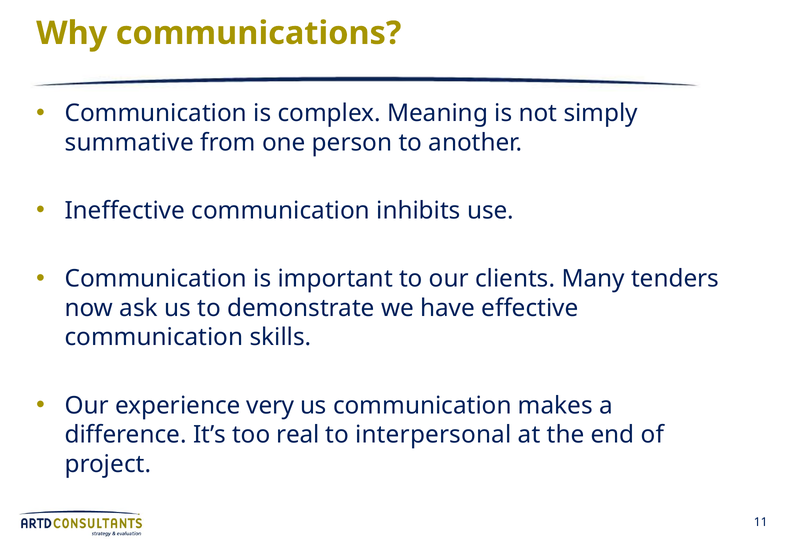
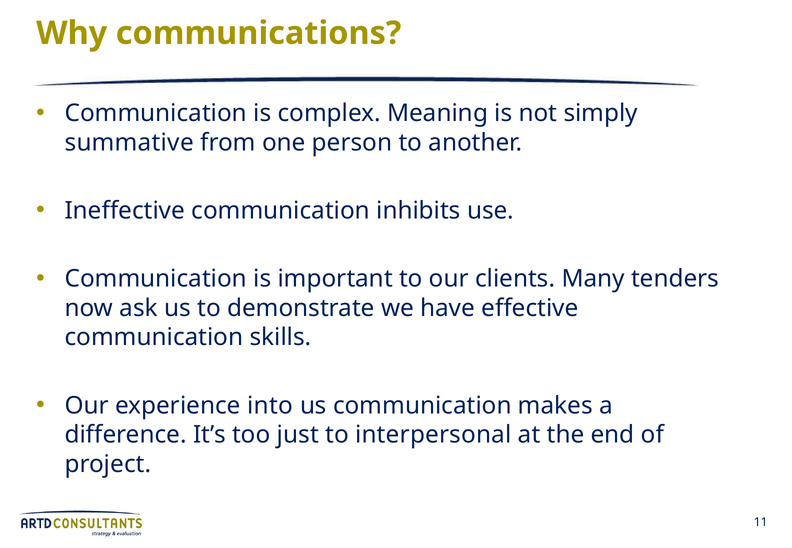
very: very -> into (270, 406)
real: real -> just (298, 435)
